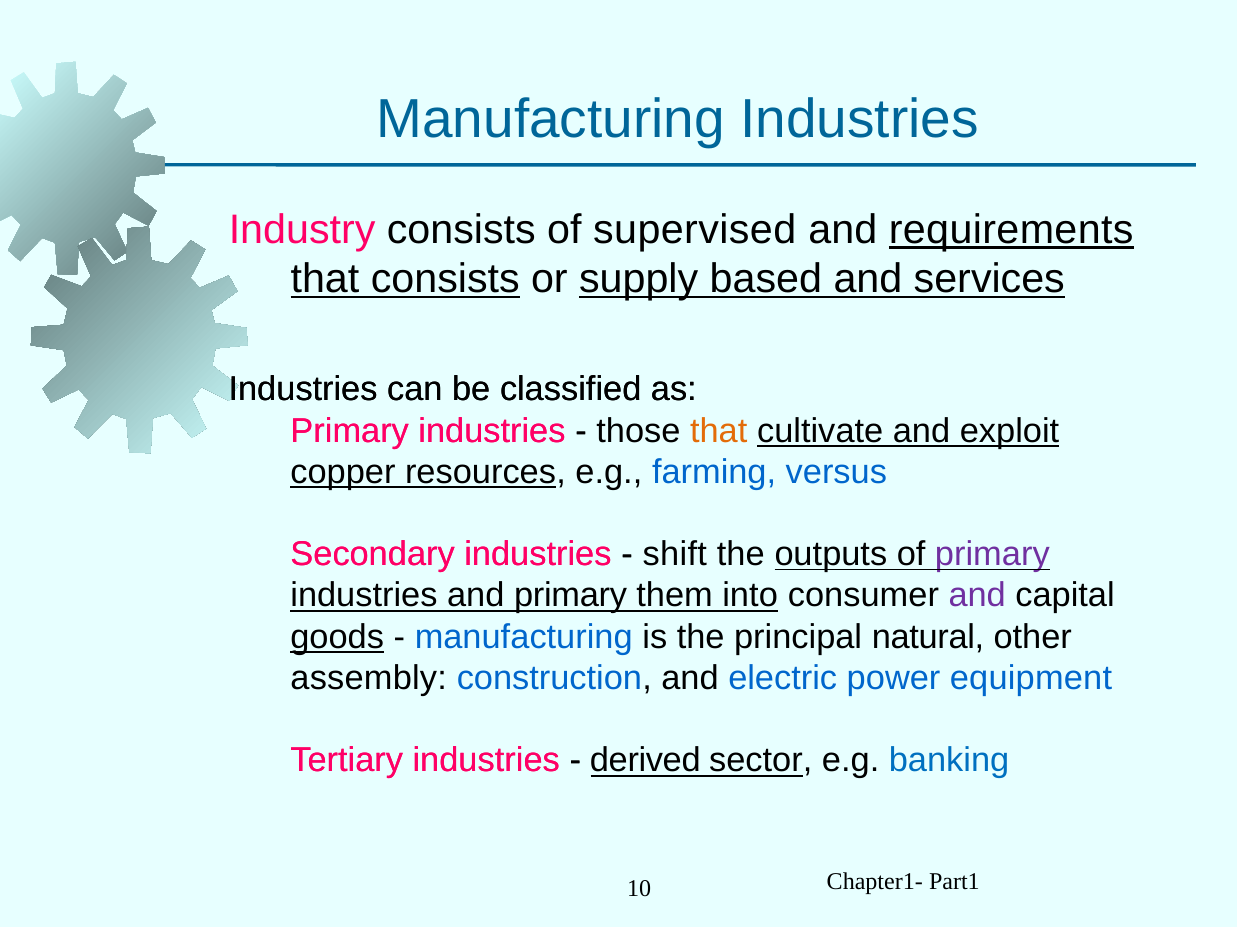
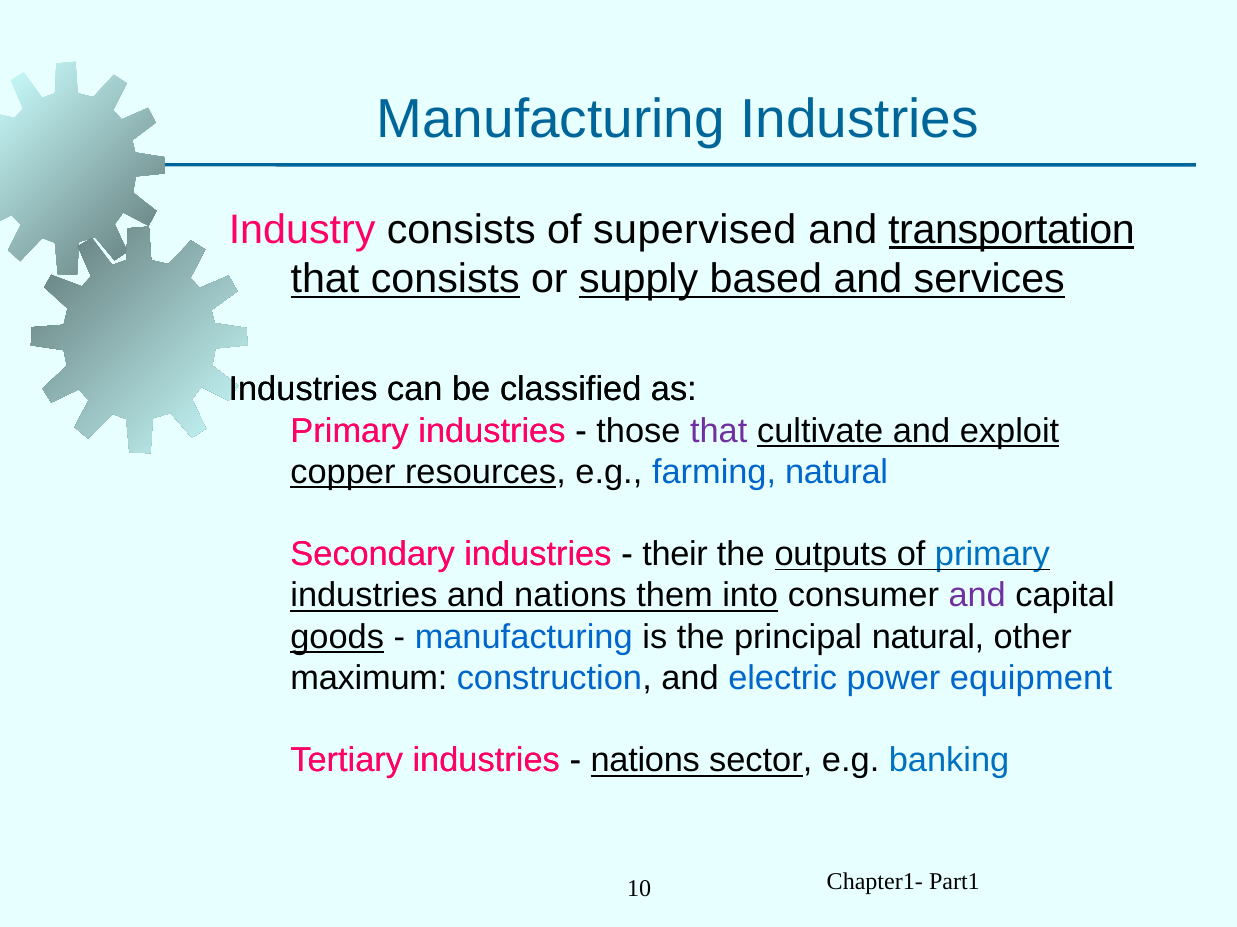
requirements: requirements -> transportation (1012, 230)
that colour: orange -> purple (719, 431)
farming versus: versus -> natural (837, 472)
shift: shift -> their (675, 555)
primary colour: purple -> blue (992, 555)
and primary: primary -> nations (570, 596)
assembly: assembly -> maximum (369, 679)
derived: derived -> nations (645, 761)
